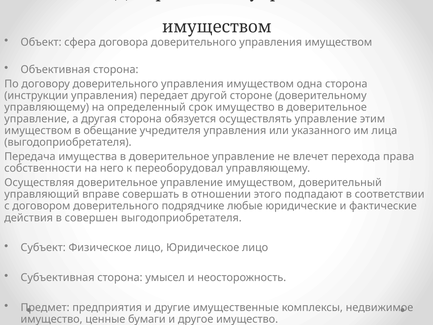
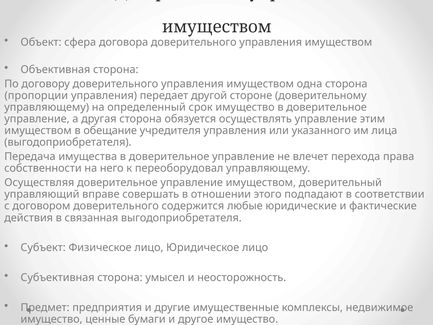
инструкции: инструкции -> пропорции (36, 95)
подрядчике: подрядчике -> содержится (193, 206)
совершен: совершен -> связанная (91, 218)
